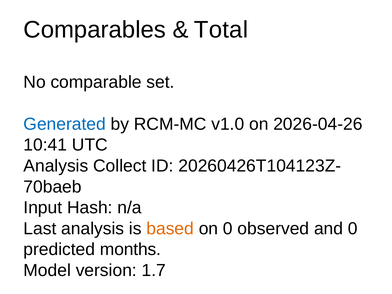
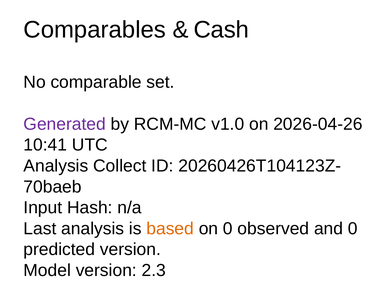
Total: Total -> Cash (221, 30)
Generated colour: blue -> purple (65, 124)
predicted months: months -> version (130, 249)
1.7: 1.7 -> 2.3 (154, 270)
